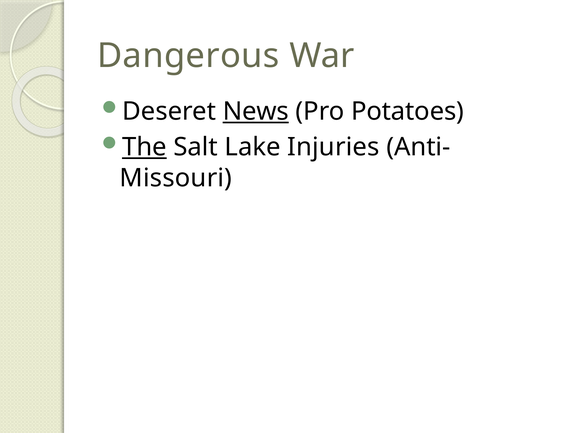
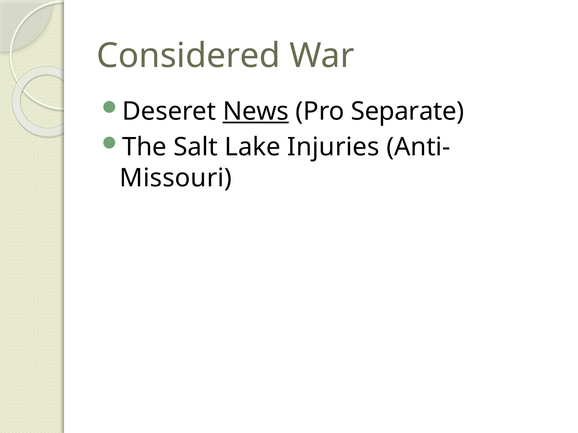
Dangerous: Dangerous -> Considered (188, 56)
Potatoes: Potatoes -> Separate (407, 112)
The underline: present -> none (144, 147)
